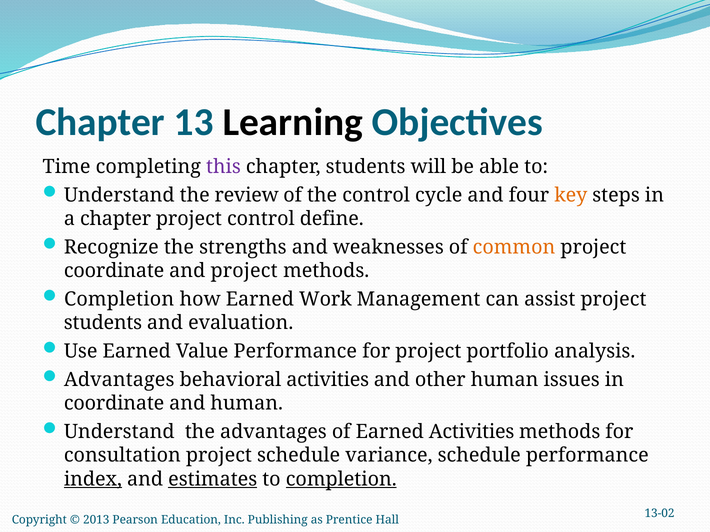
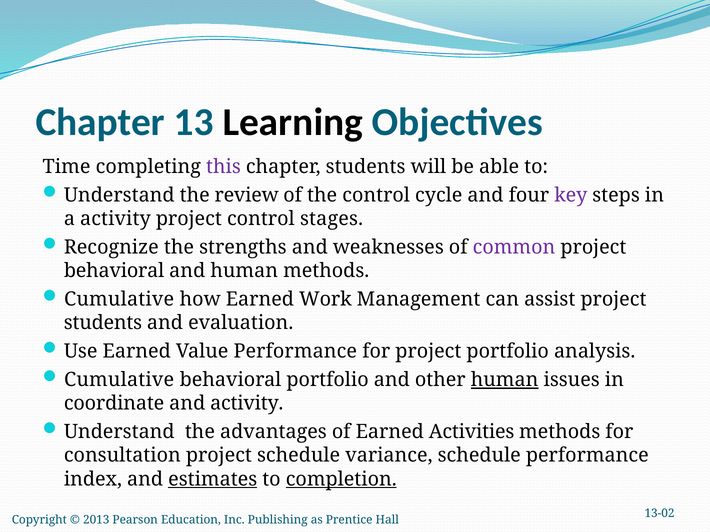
key colour: orange -> purple (571, 195)
a chapter: chapter -> activity (115, 219)
define: define -> stages (332, 219)
common colour: orange -> purple (514, 247)
coordinate: coordinate -> behavioral (114, 271)
and project: project -> human (244, 271)
Completion: Completion -> Cumulative (119, 300)
Advantages: Advantages -> Cumulative (119, 380)
behavioral activities: activities -> portfolio (328, 380)
human underline: none -> present (505, 380)
and human: human -> activity (247, 404)
index underline: present -> none (93, 479)
